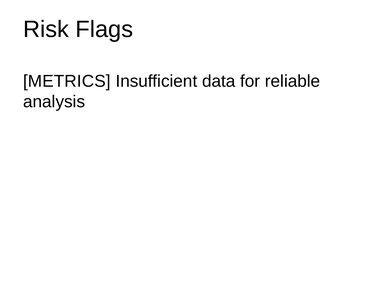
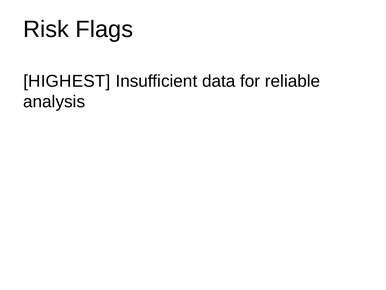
METRICS: METRICS -> HIGHEST (67, 81)
